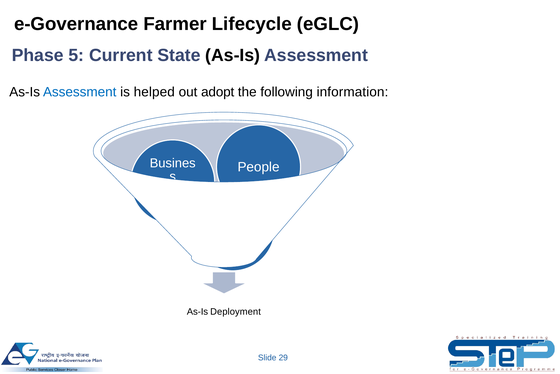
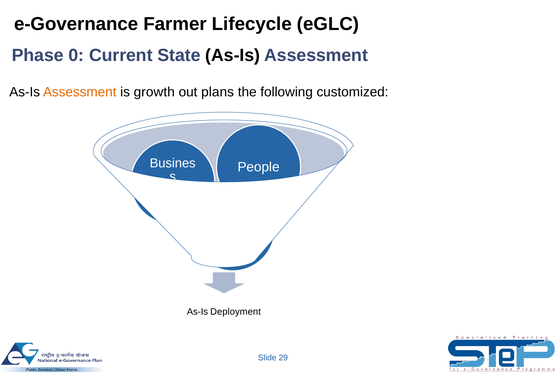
5: 5 -> 0 (76, 55)
Assessment colour: blue -> orange (80, 92)
helped: helped -> growth (154, 92)
adopt: adopt -> plans (218, 92)
information: information -> customized (353, 92)
